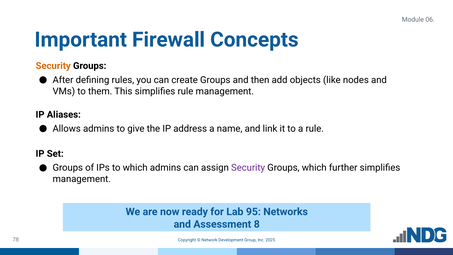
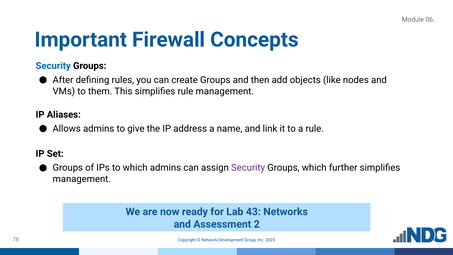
Security colour: orange -> blue (53, 66)
95: 95 -> 43 (253, 212)
8: 8 -> 2 (257, 224)
